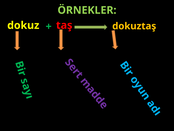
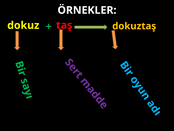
ÖRNEKLER colour: light green -> white (87, 10)
